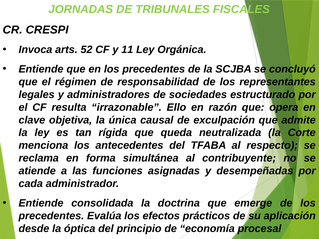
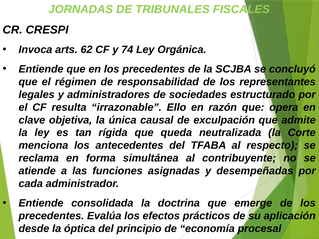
52: 52 -> 62 (87, 50)
11: 11 -> 74 (127, 50)
